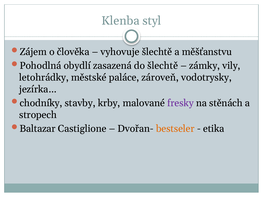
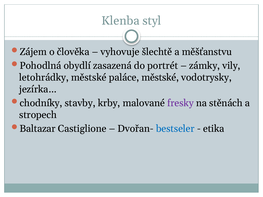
do šlechtě: šlechtě -> portrét (163, 66)
paláce zároveň: zároveň -> městské (160, 77)
bestseler colour: orange -> blue (175, 129)
